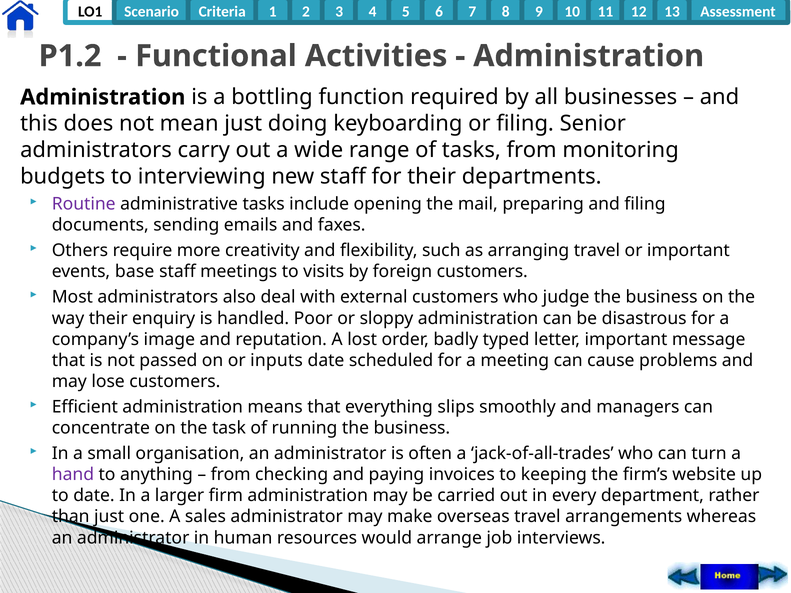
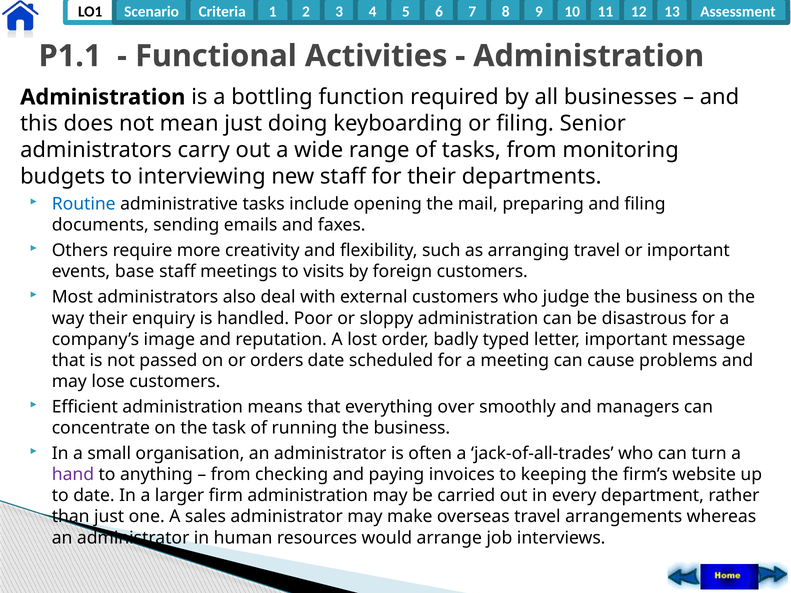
P1.2: P1.2 -> P1.1 (70, 56)
Routine colour: purple -> blue (84, 204)
inputs: inputs -> orders (277, 361)
slips: slips -> over (456, 407)
